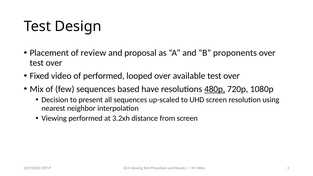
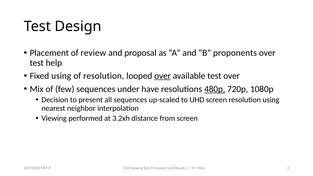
over: over -> help (54, 63)
Fixed video: video -> using (61, 76)
of performed: performed -> resolution (104, 76)
over underline: none -> present (163, 76)
based: based -> under (128, 89)
